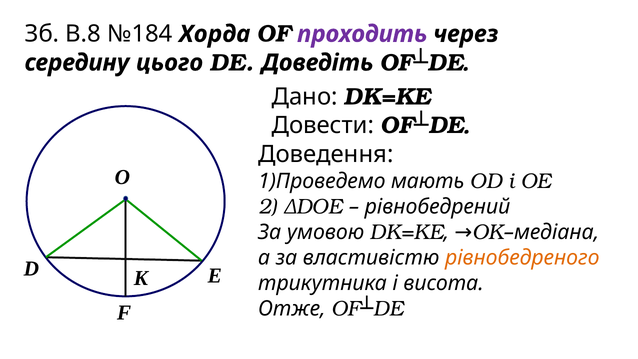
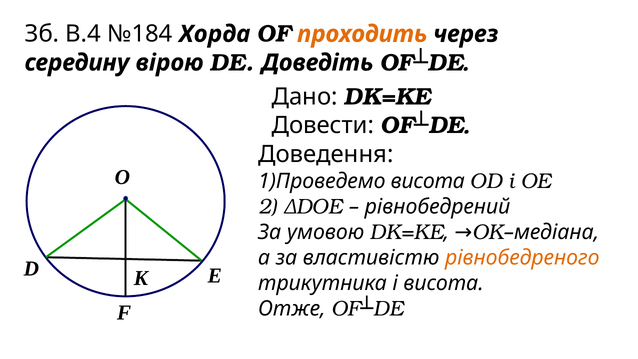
В.8: В.8 -> В.4 (83, 34)
проходить colour: purple -> orange (362, 34)
цього: цього -> вірою (170, 63)
1)Проведемо мають: мають -> висота (428, 181)
